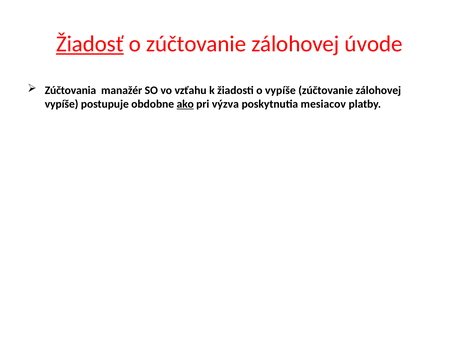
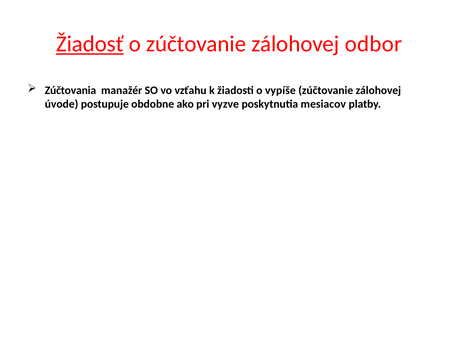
úvode: úvode -> odbor (374, 44)
vypíše: vypíše -> úvode (62, 104)
ako underline: present -> none (185, 104)
výzva: výzva -> vyzve (225, 104)
